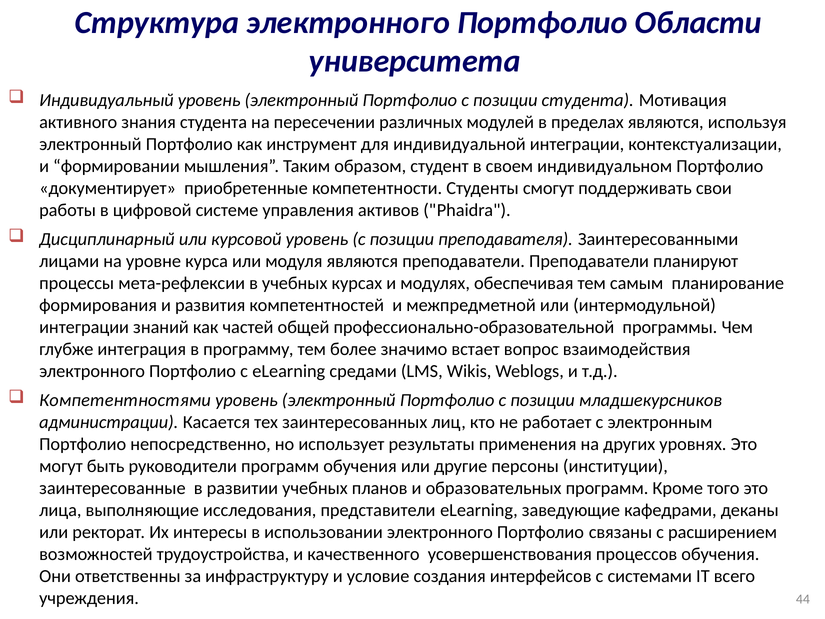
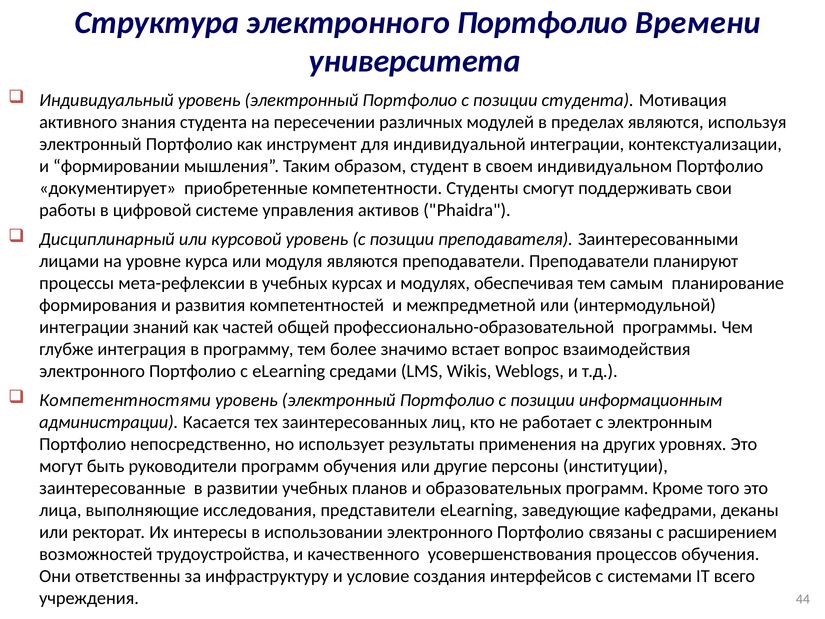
Области: Области -> Времени (698, 23)
младшекурсников: младшекурсников -> информационным (651, 400)
